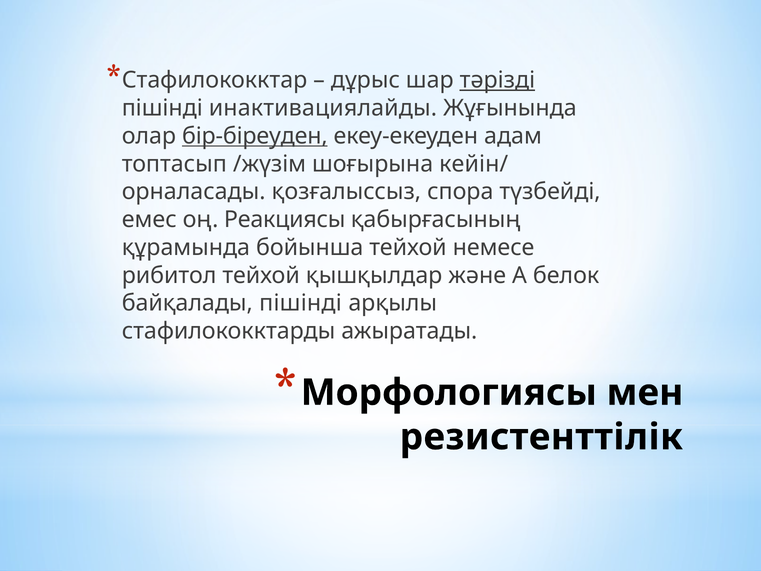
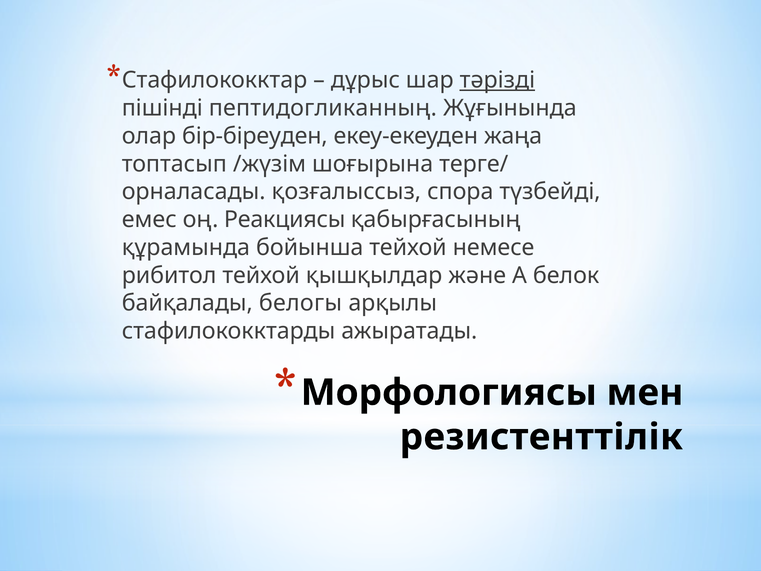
инактивациялайды: инактивациялайды -> пептидогликанның (323, 108)
бір-біреуден underline: present -> none (255, 136)
адам: адам -> жаңа (513, 136)
кейін/: кейін/ -> терге/ (474, 164)
байқалады пішінді: пішінді -> белогы (301, 303)
